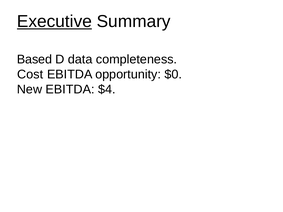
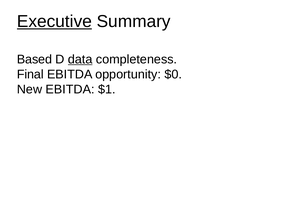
data underline: none -> present (80, 59)
Cost: Cost -> Final (30, 74)
$4: $4 -> $1 (107, 90)
